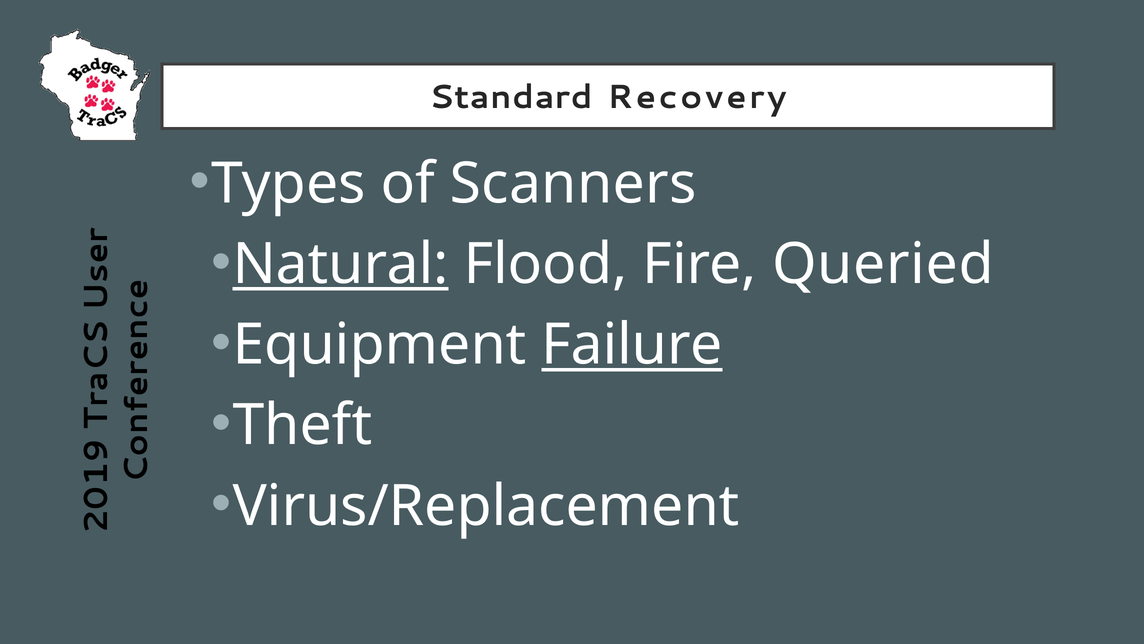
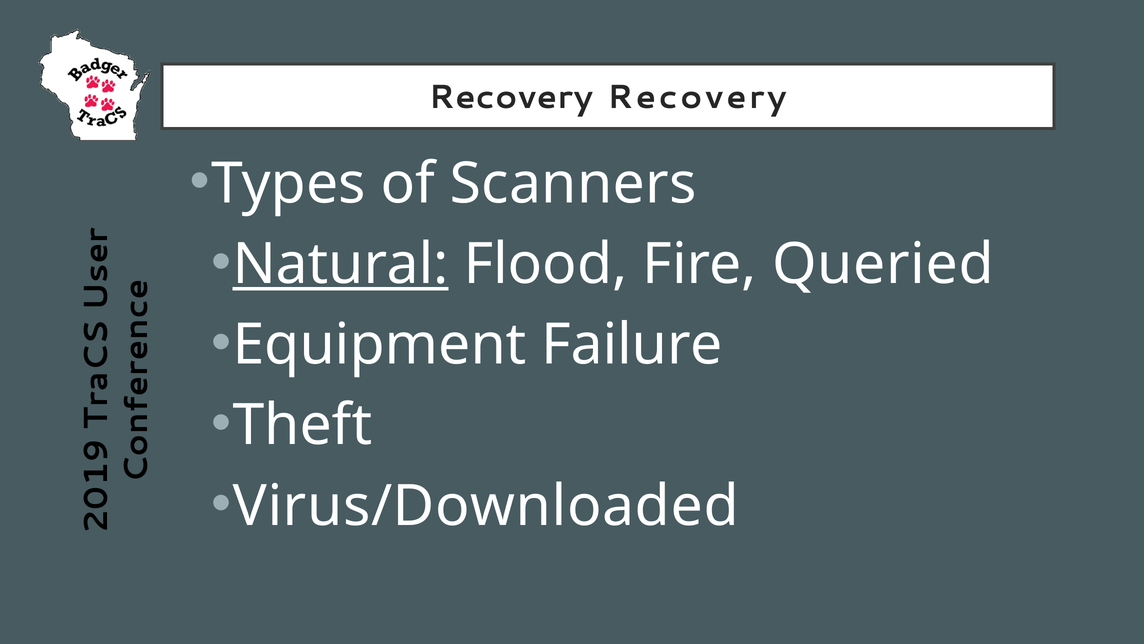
Standard: Standard -> Recovery (511, 97)
Failure underline: present -> none (632, 345)
Virus/Replacement: Virus/Replacement -> Virus/Downloaded (486, 506)
